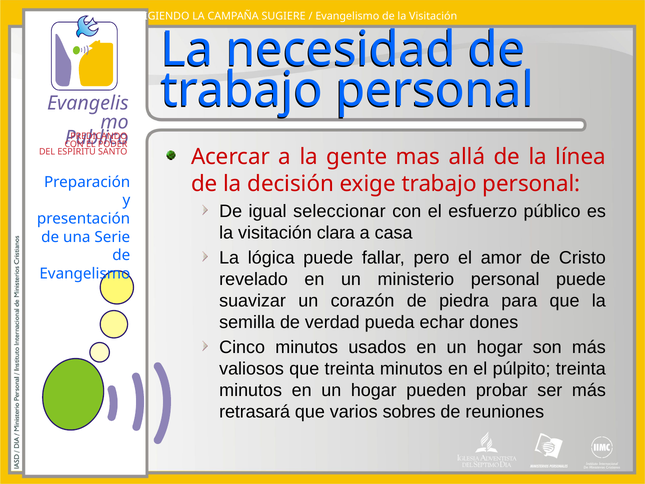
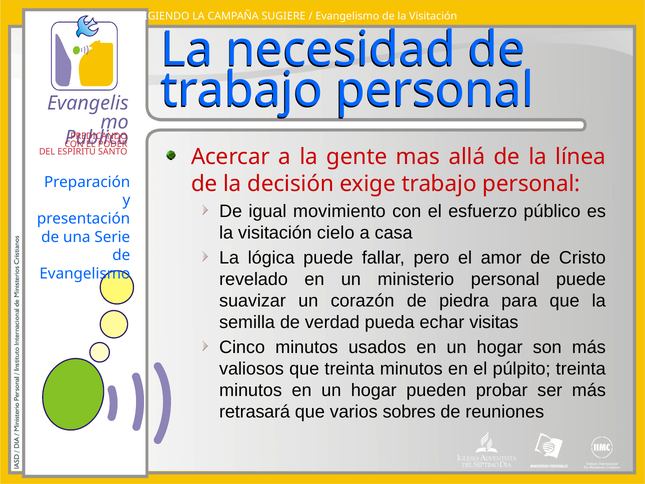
seleccionar: seleccionar -> movimiento (339, 211)
clara: clara -> cielo (336, 233)
dones: dones -> visitas (494, 322)
